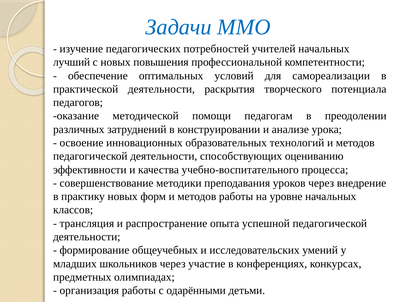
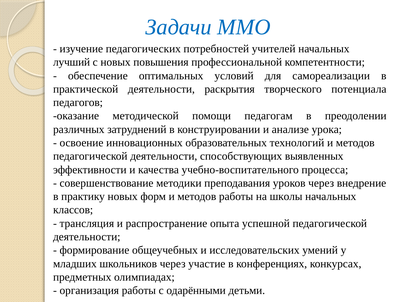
оцениванию: оцениванию -> выявленных (314, 156)
уровне: уровне -> школы (286, 197)
